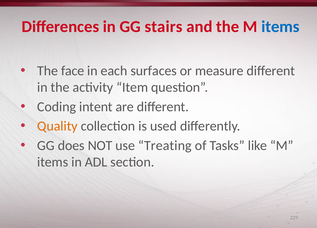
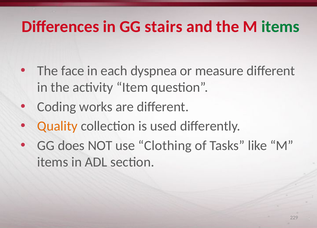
items colour: blue -> green (280, 27)
surfaces: surfaces -> dyspnea (154, 71)
intent: intent -> works (96, 107)
Treating: Treating -> Clothing (165, 146)
